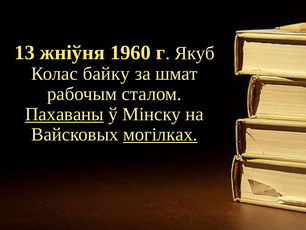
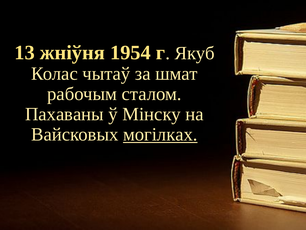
1960: 1960 -> 1954 (130, 52)
байку: байку -> чытаў (106, 74)
Пахаваны underline: present -> none (64, 114)
